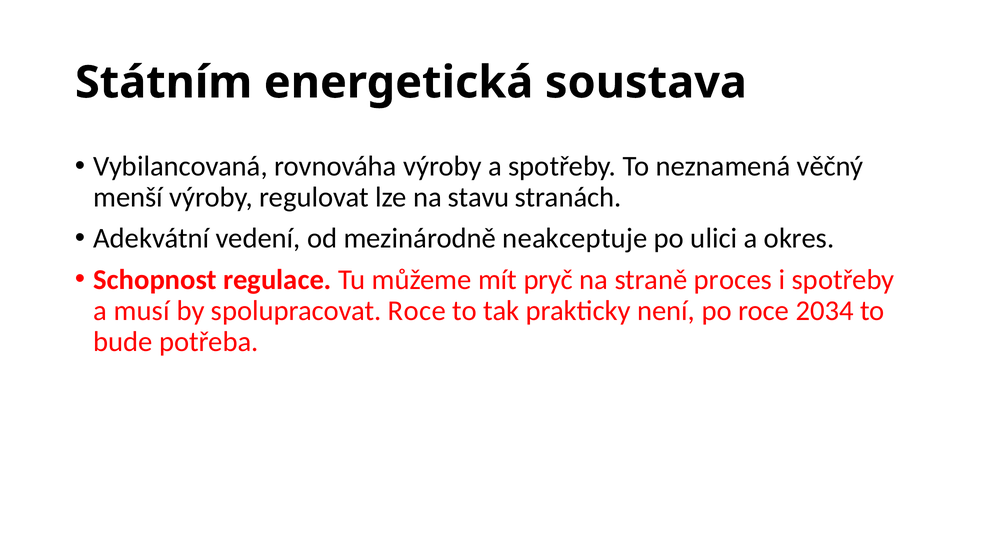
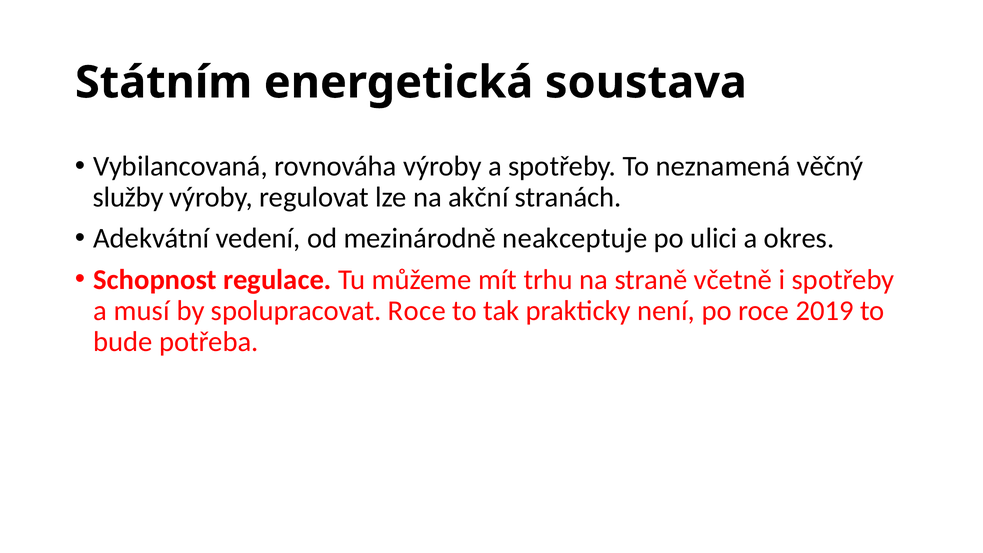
menší: menší -> služby (128, 197)
stavu: stavu -> akční (478, 197)
pryč: pryč -> trhu (548, 280)
proces: proces -> včetně (733, 280)
2034: 2034 -> 2019 (825, 311)
